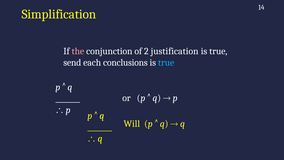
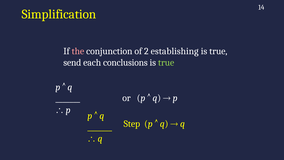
justification: justification -> establishing (175, 51)
true colour: light blue -> light green (166, 62)
Will: Will -> Step (132, 124)
